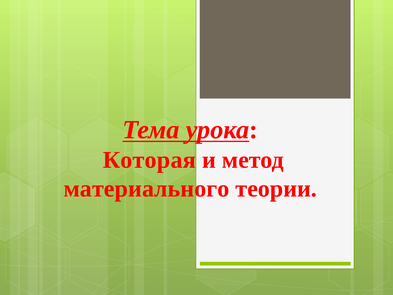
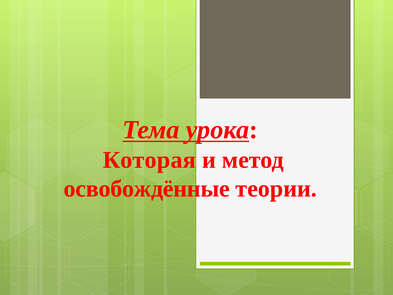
материального: материального -> освобождённые (147, 188)
